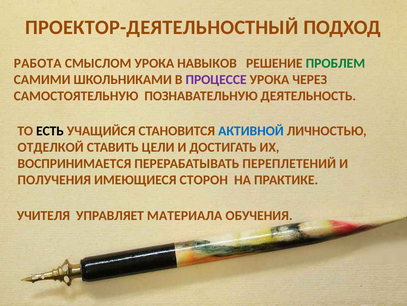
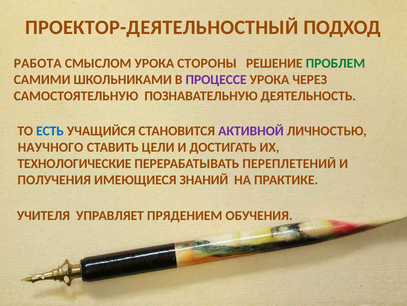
НАВЫКОВ: НАВЫКОВ -> СТОРОНЫ (207, 63)
ЕСТЬ colour: black -> blue (50, 131)
АКТИВНОЙ colour: blue -> purple (251, 131)
ОТДЕЛКОЙ: ОТДЕЛКОЙ -> НАУЧНОГО (51, 147)
ВОСПРИНИМАЕТСЯ: ВОСПРИНИМАЕТСЯ -> ТЕХНОЛОГИЧЕСКИЕ (74, 163)
СТОРОН: СТОРОН -> ЗНАНИЙ (204, 180)
МАТЕРИАЛА: МАТЕРИАЛА -> ПРЯДЕНИЕМ (185, 215)
